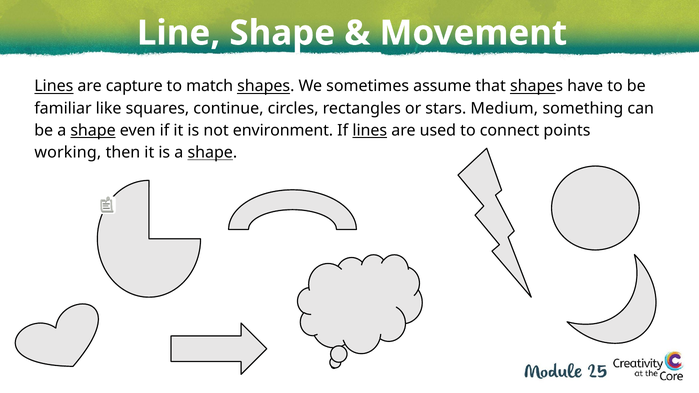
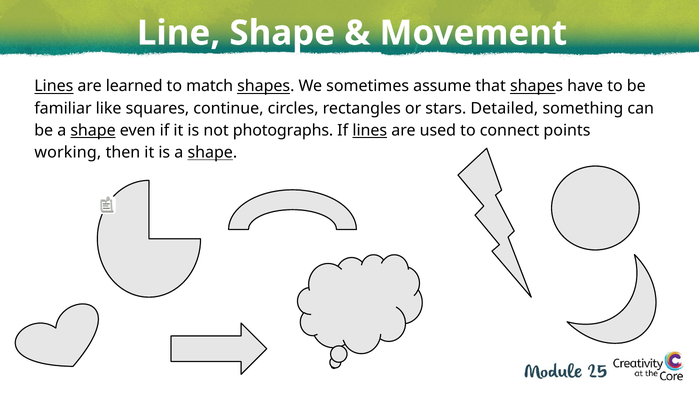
capture: capture -> learned (134, 86)
Medium: Medium -> Detailed (504, 108)
environment: environment -> photographs (283, 130)
